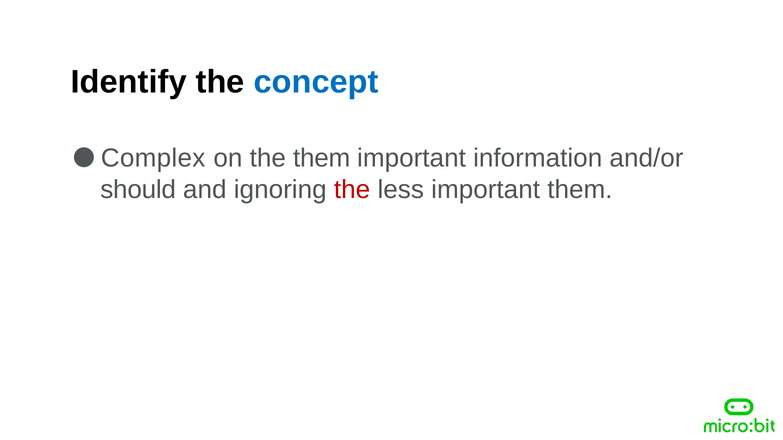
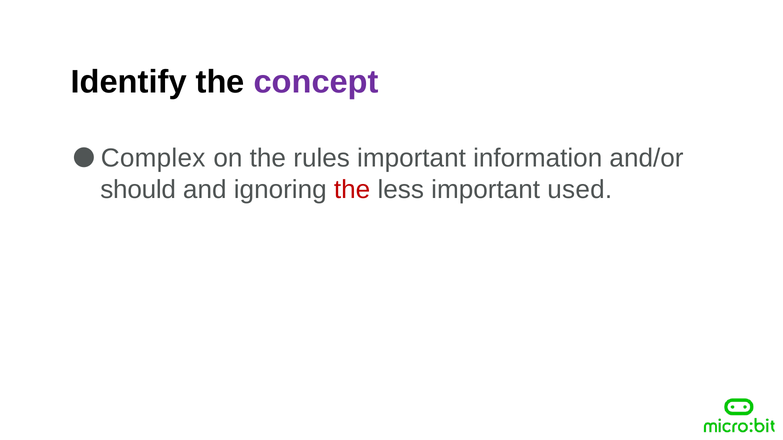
concept colour: blue -> purple (316, 82)
the them: them -> rules (322, 158)
important them: them -> used (580, 190)
